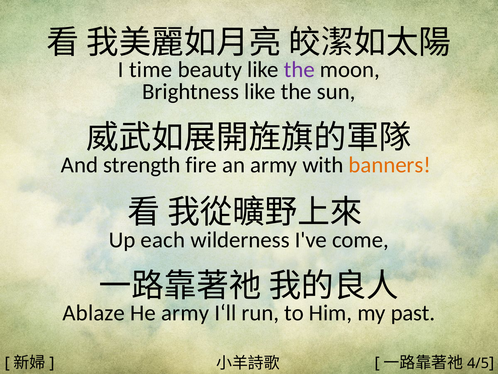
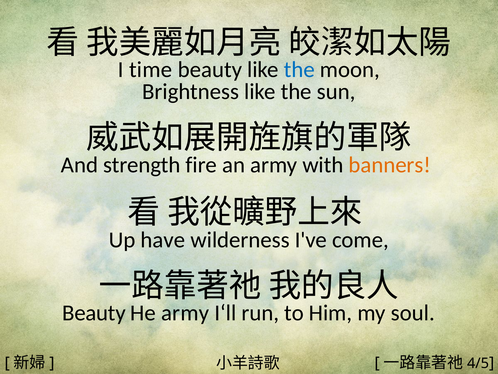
the colour: purple -> blue (299, 70)
each: each -> have (163, 240)
Ablaze: Ablaze -> Beauty (94, 313)
past: past -> soul (413, 313)
